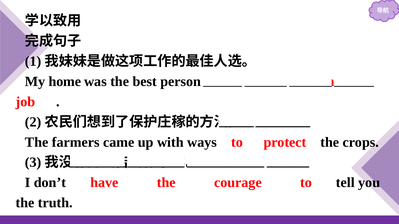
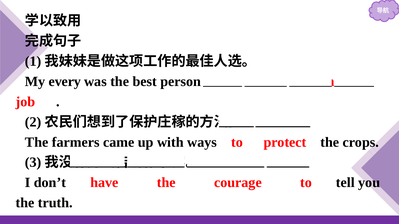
home: home -> every (65, 82)
